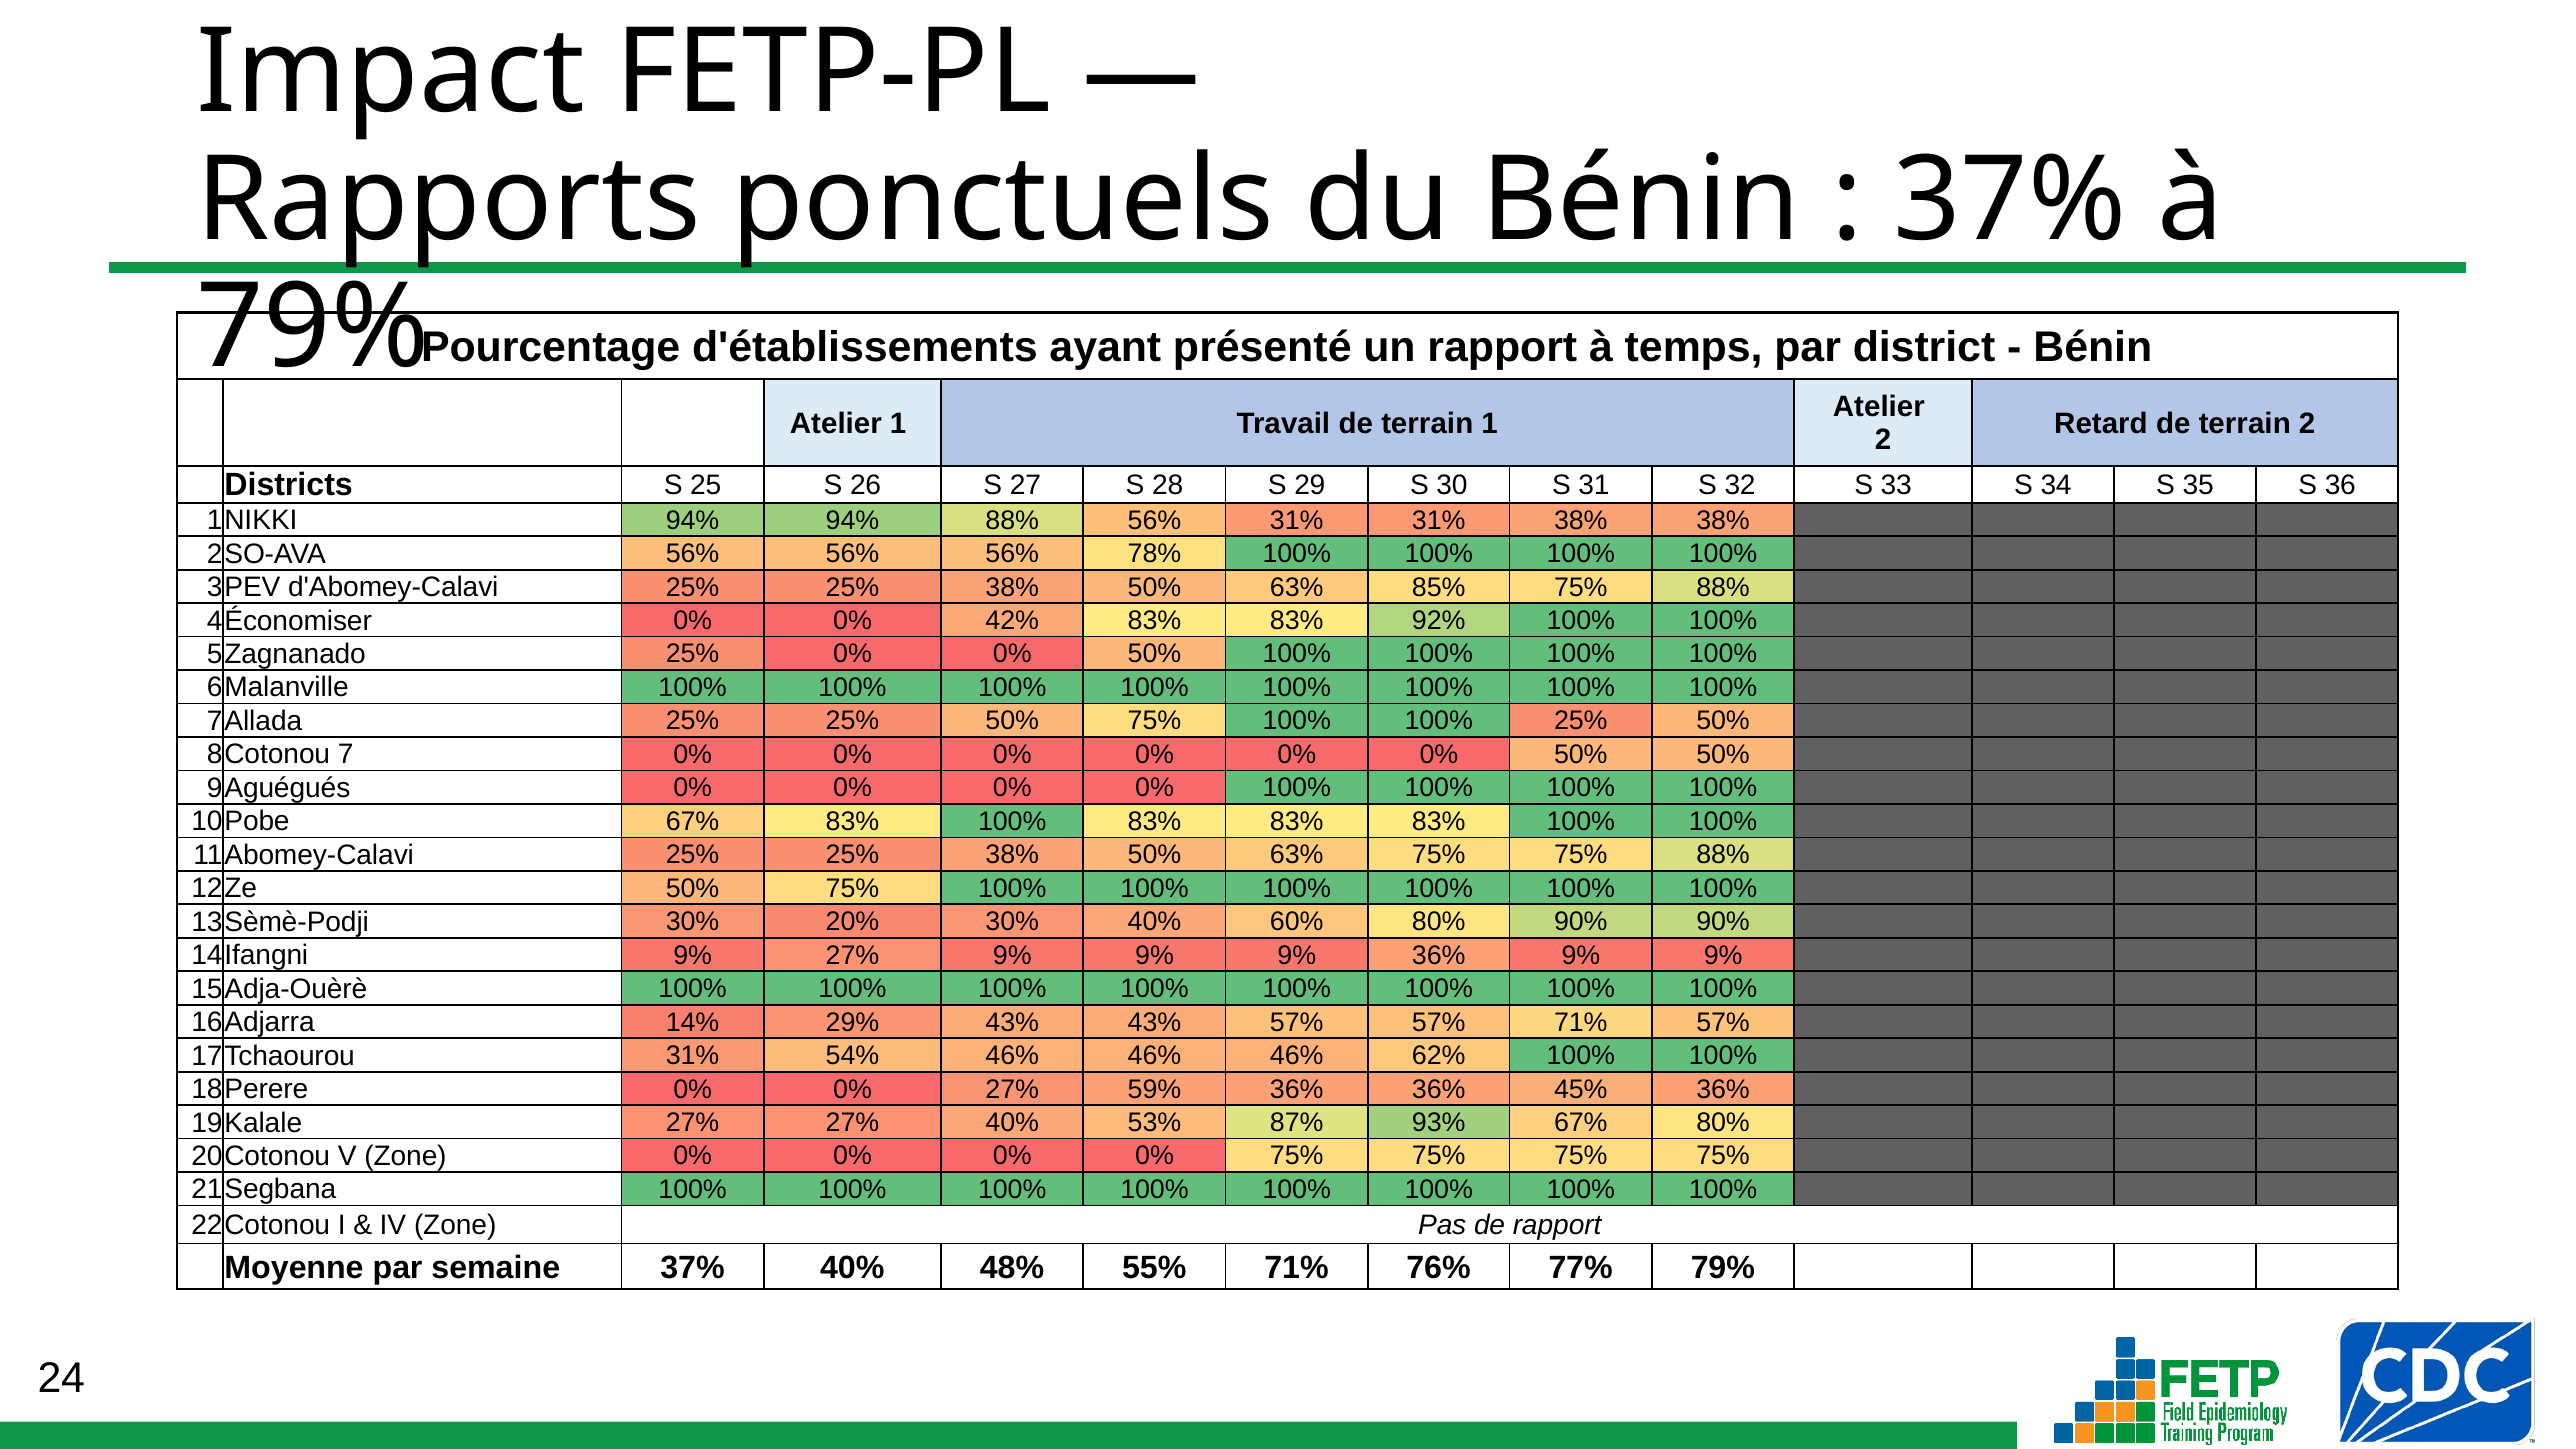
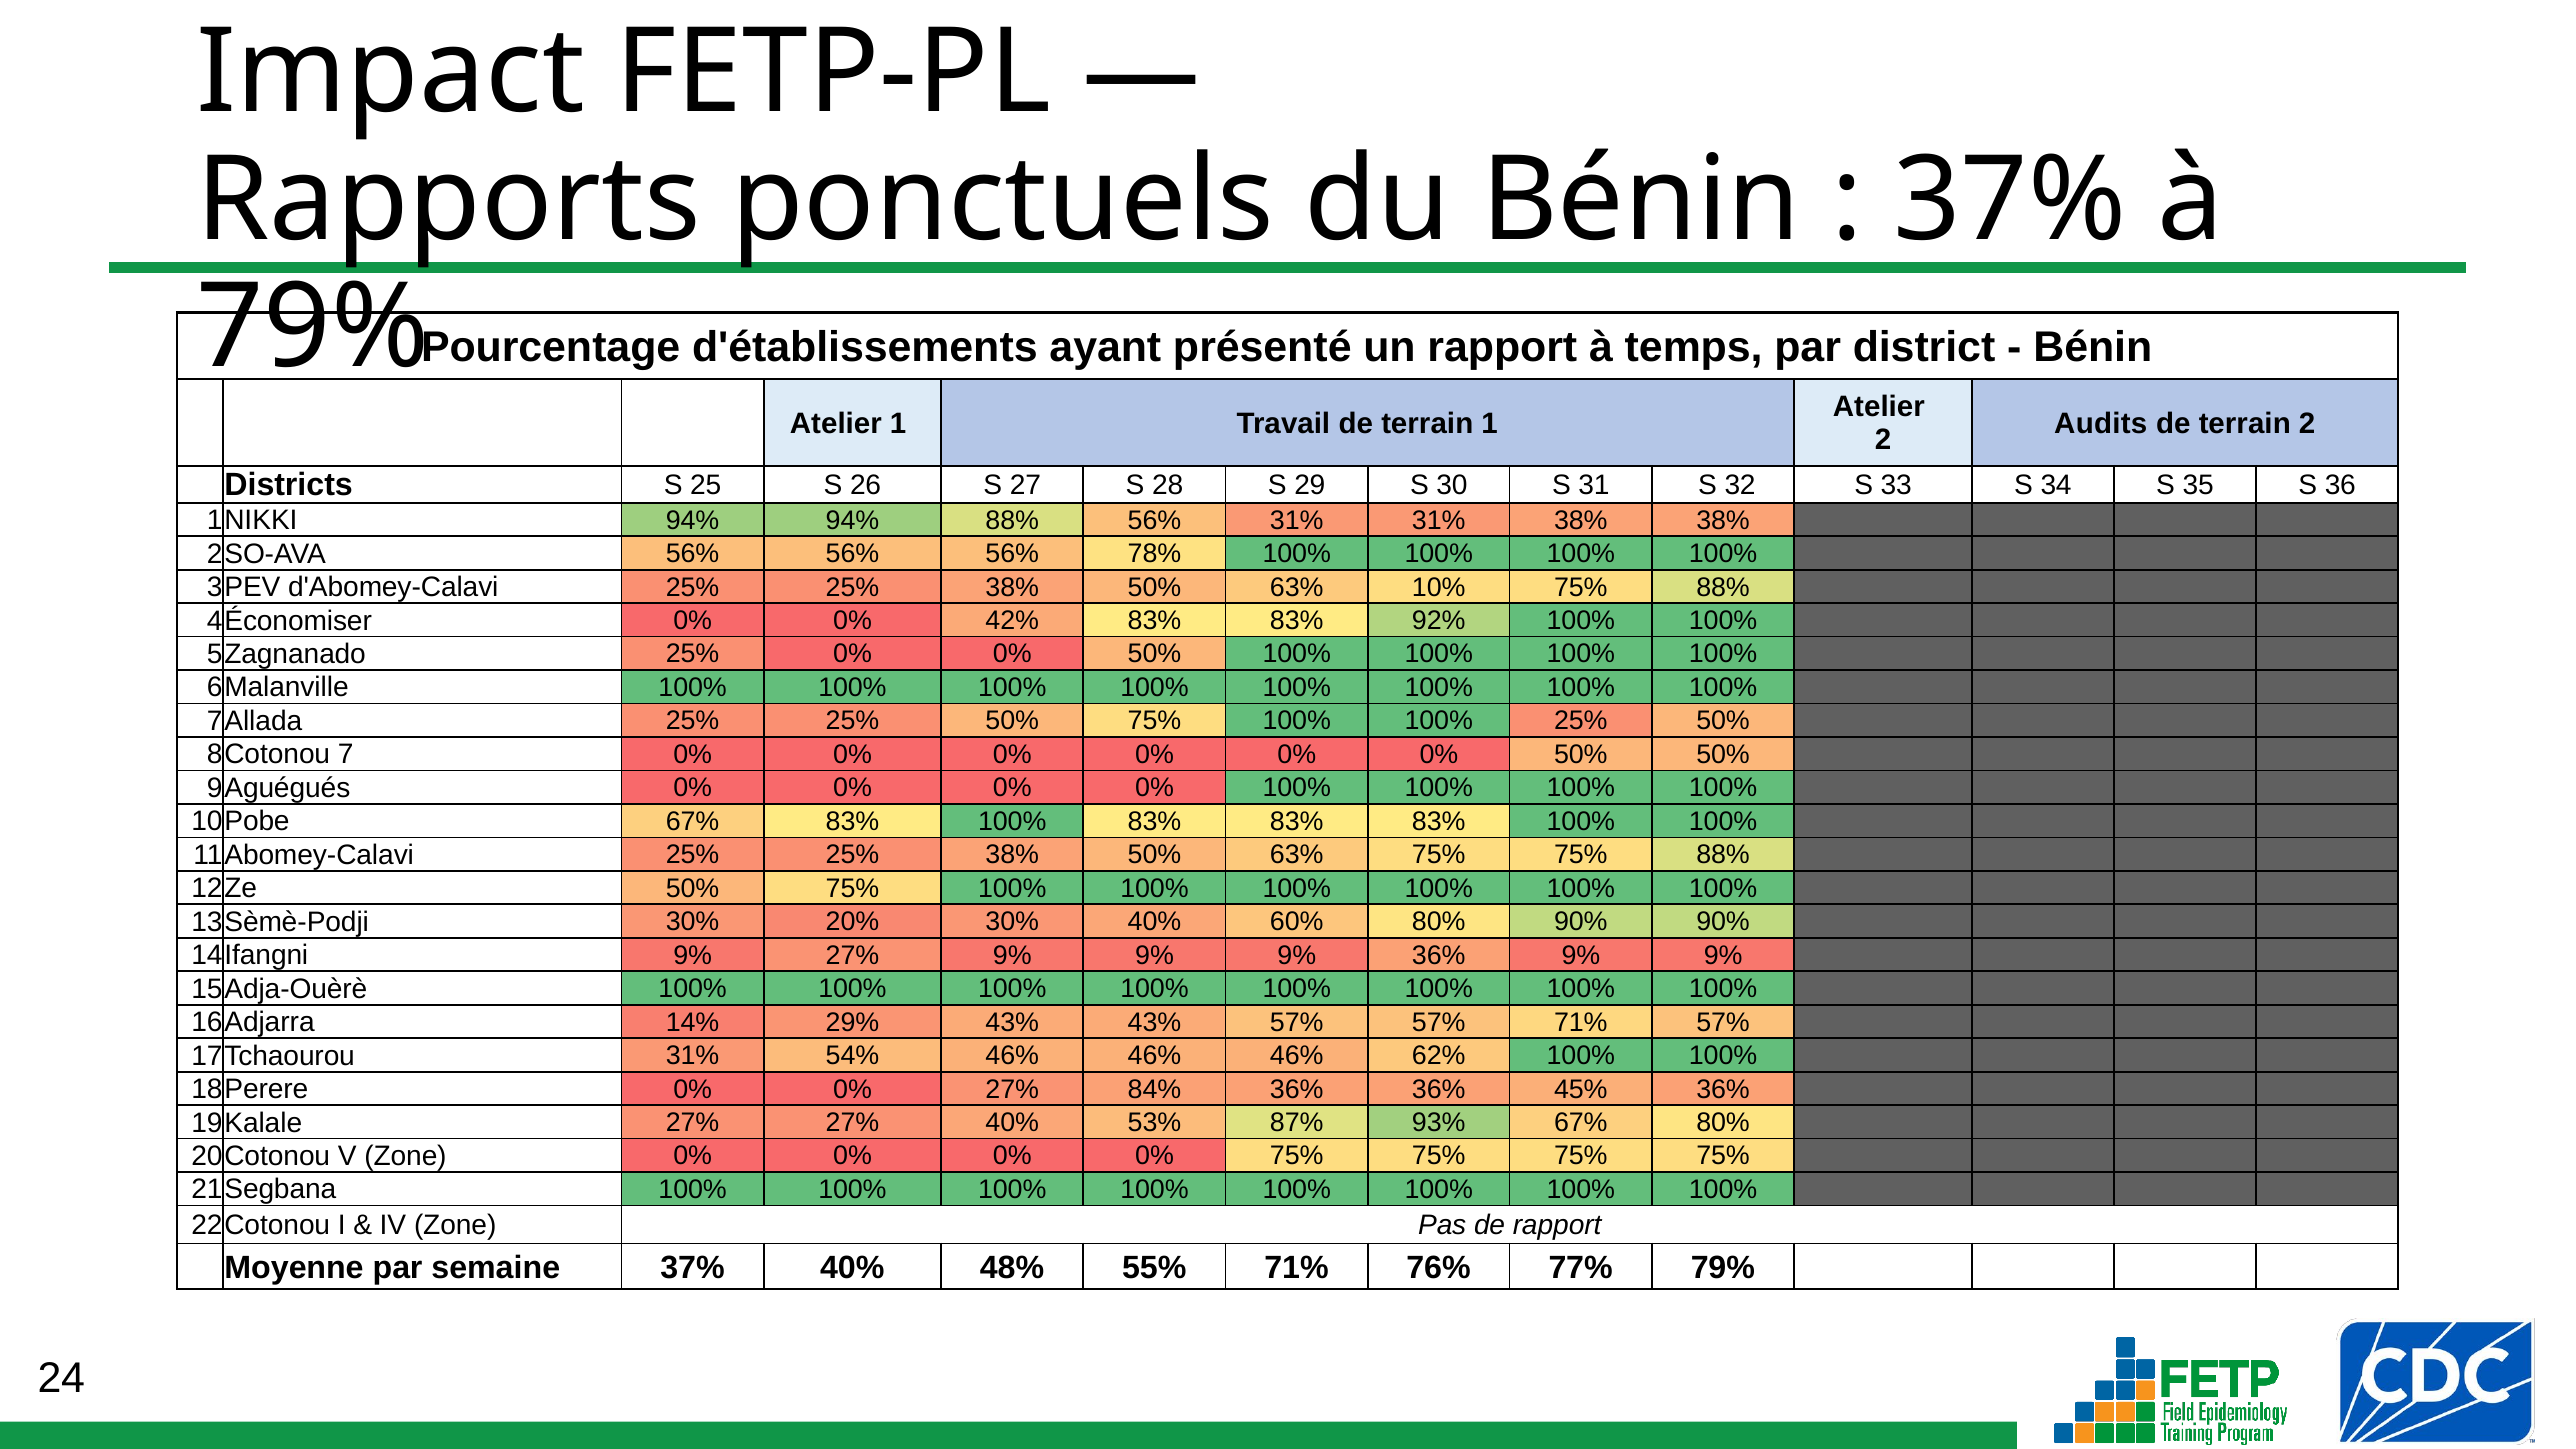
Retard: Retard -> Audits (2101, 423)
85%: 85% -> 10% (1439, 587)
59%: 59% -> 84% (1154, 1089)
